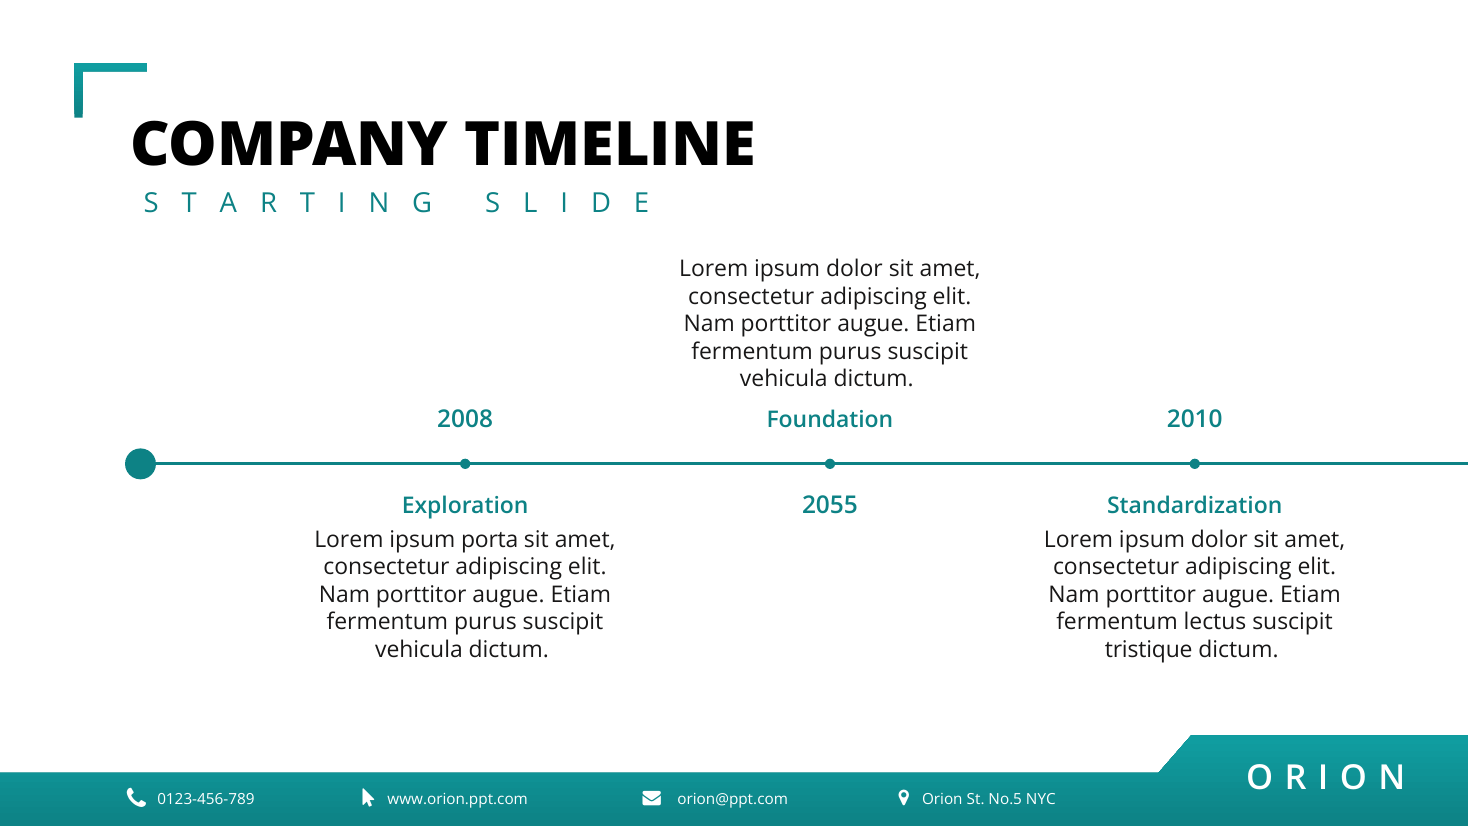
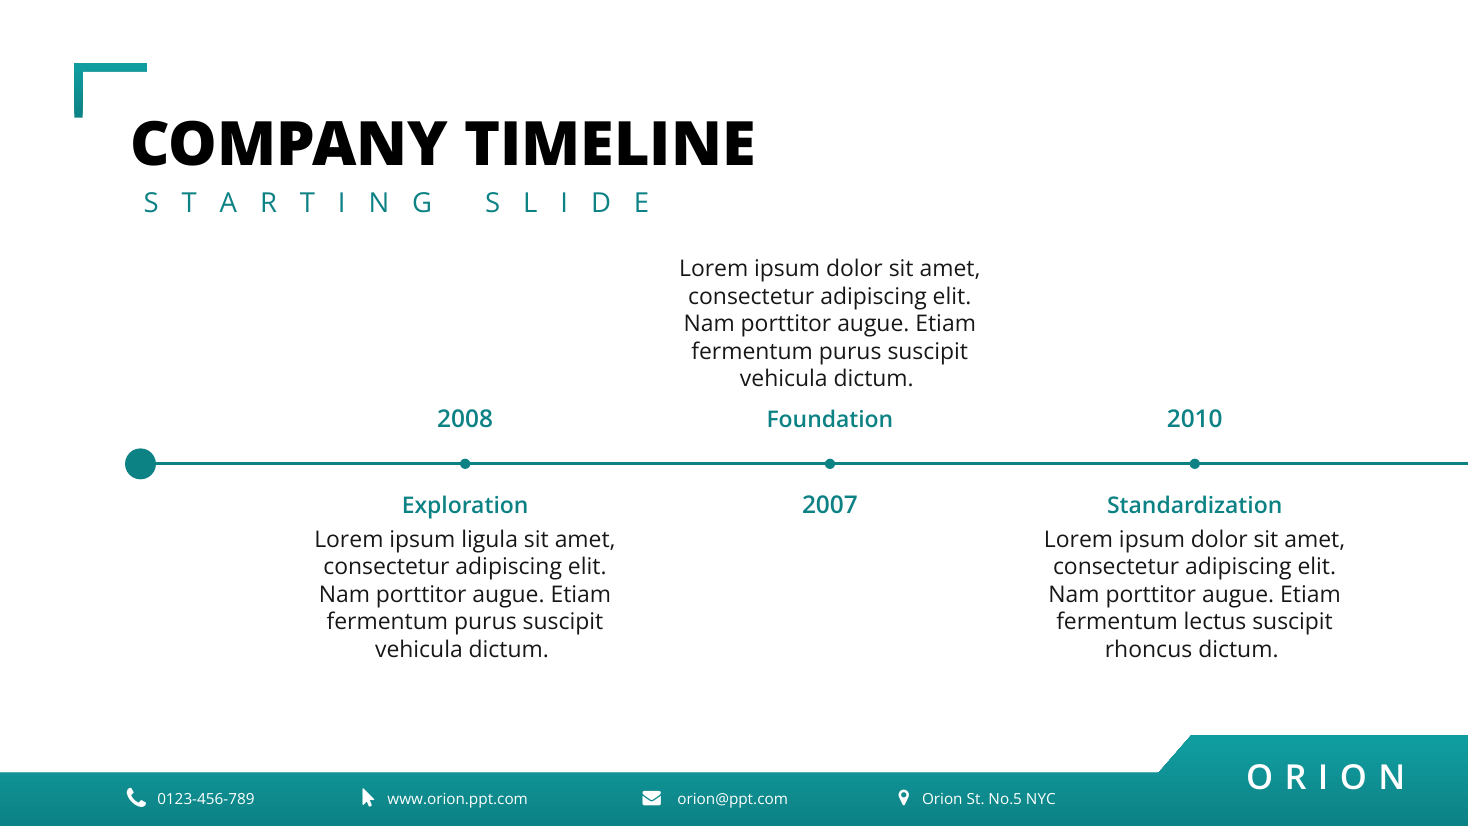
2055: 2055 -> 2007 (830, 505)
porta: porta -> ligula (490, 540)
tristique: tristique -> rhoncus (1149, 650)
